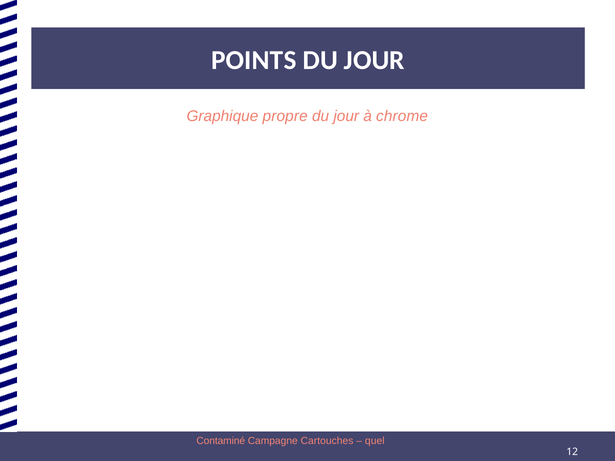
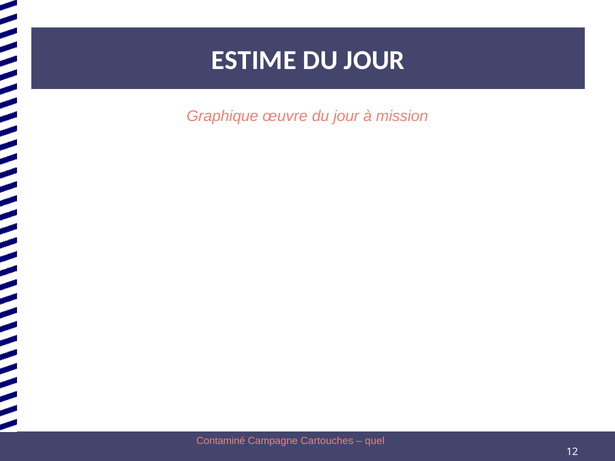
POINTS: POINTS -> ESTIME (254, 60)
propre: propre -> œuvre (285, 116)
chrome: chrome -> mission (402, 116)
